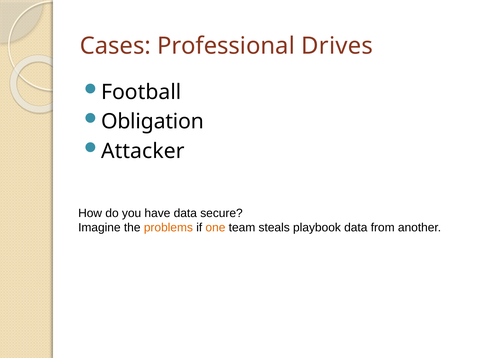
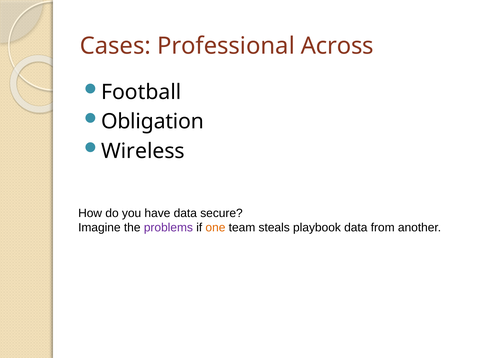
Drives: Drives -> Across (337, 46)
Attacker: Attacker -> Wireless (143, 151)
problems colour: orange -> purple (168, 228)
